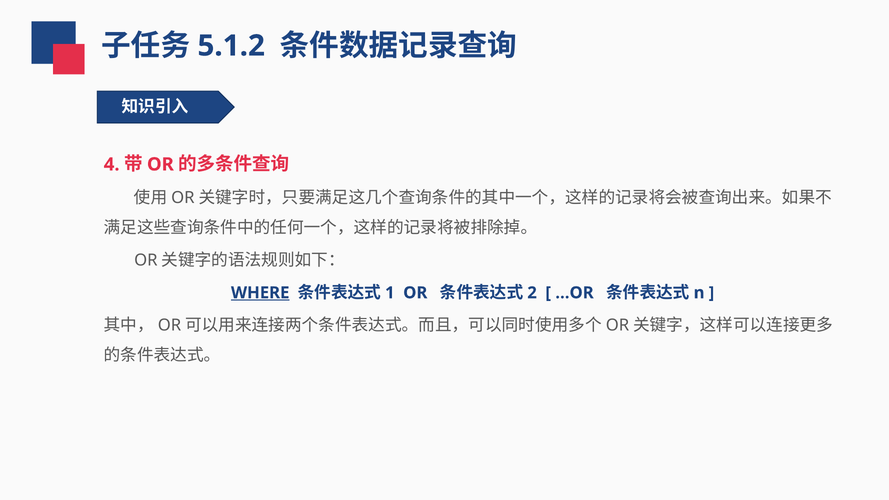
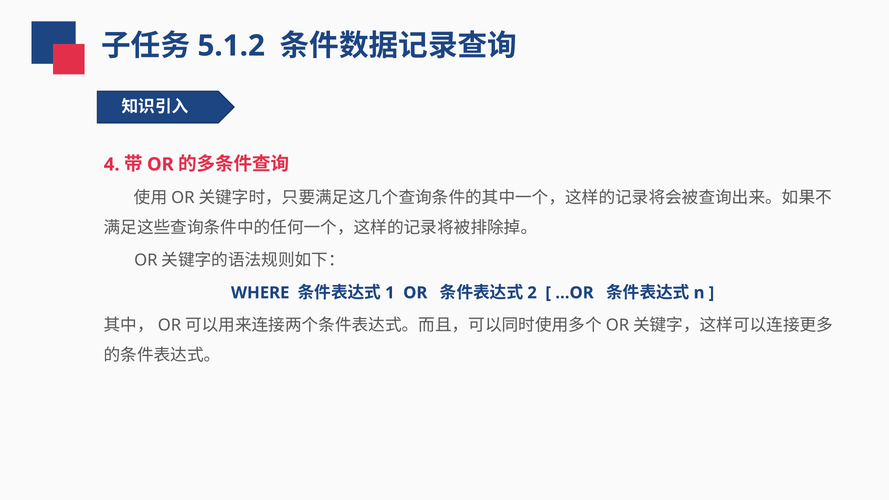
WHERE underline: present -> none (260, 293)
